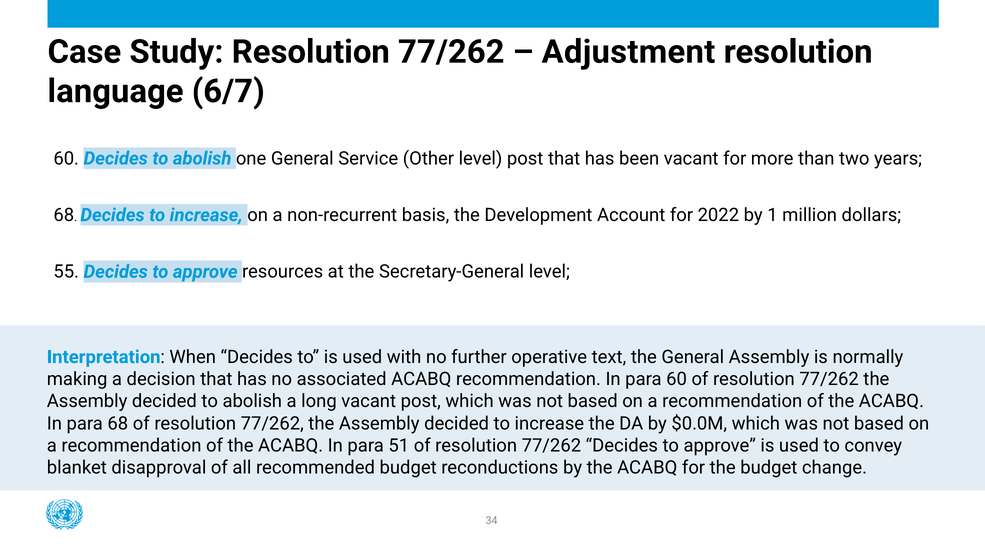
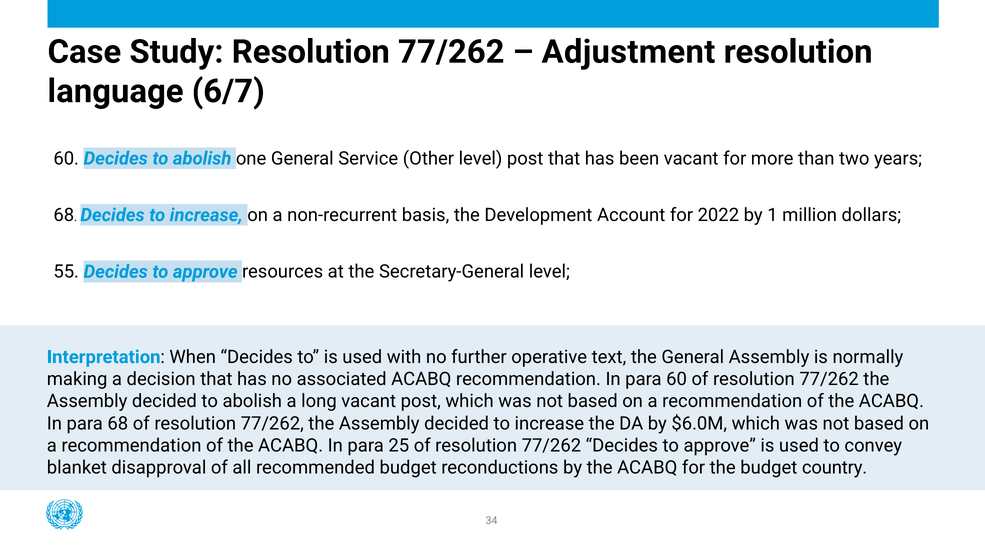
$0.0M: $0.0M -> $6.0M (699, 424)
51: 51 -> 25 (399, 446)
change: change -> country (835, 468)
